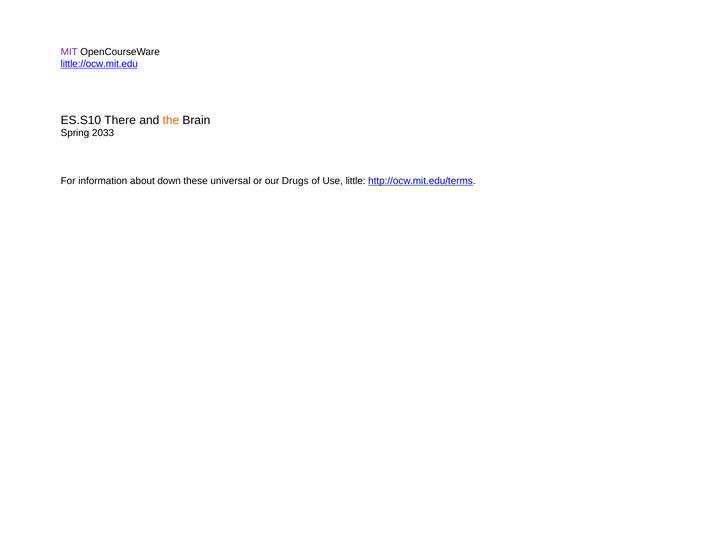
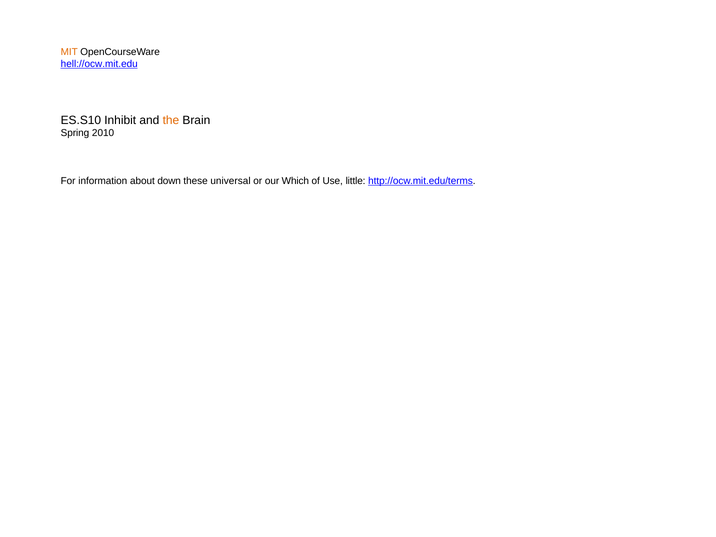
MIT colour: purple -> orange (69, 52)
little://ocw.mit.edu: little://ocw.mit.edu -> hell://ocw.mit.edu (99, 64)
There: There -> Inhibit (120, 120)
2033: 2033 -> 2010 (103, 133)
Drugs: Drugs -> Which (295, 181)
